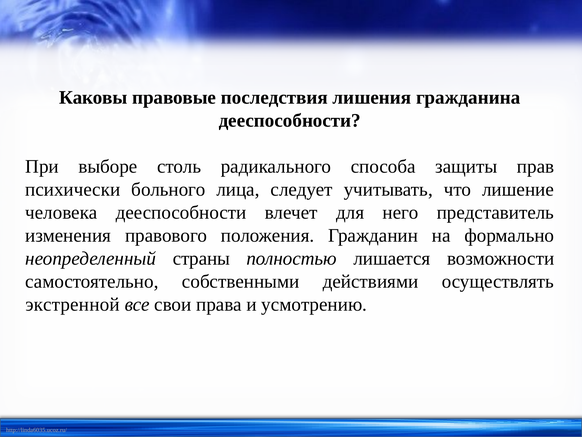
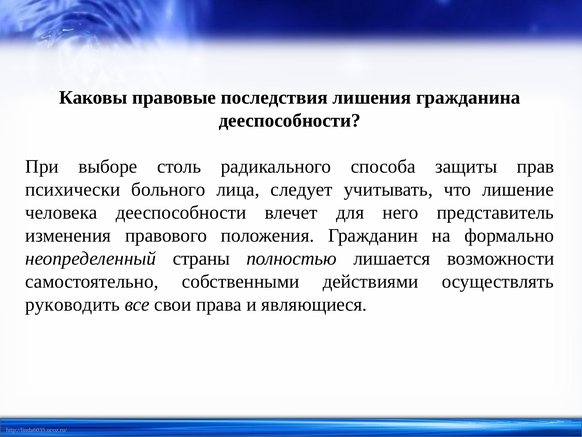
экстренной: экстренной -> руководить (73, 304)
усмотрению: усмотрению -> являющиеся (314, 304)
